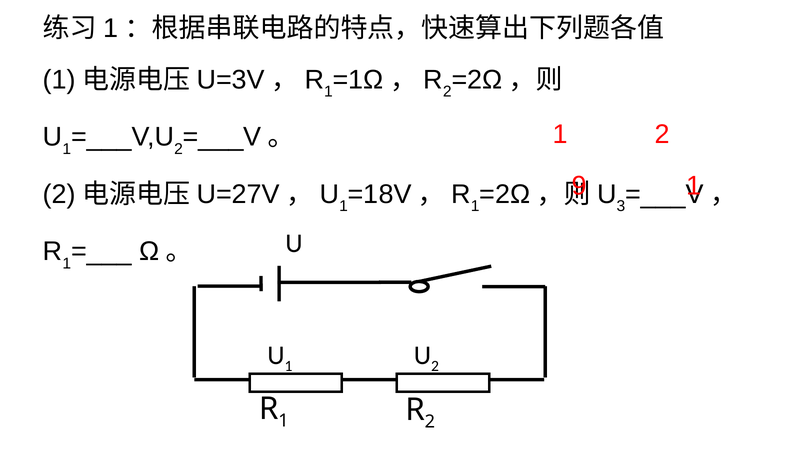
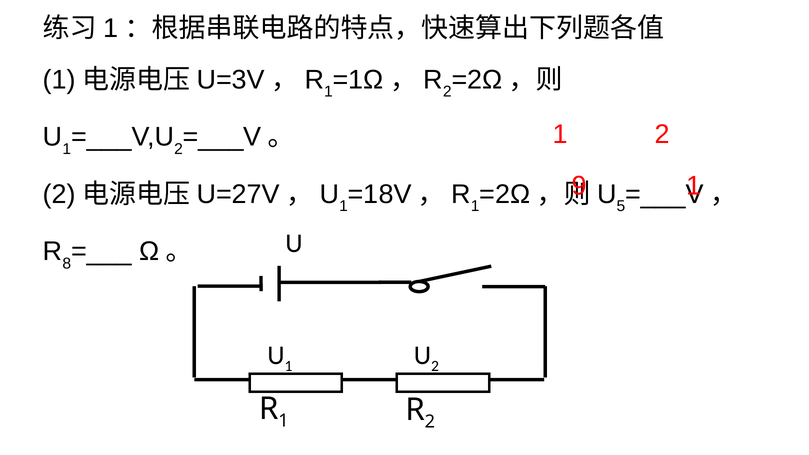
3: 3 -> 5 (621, 206)
1: 1 -> 8 (67, 263)
